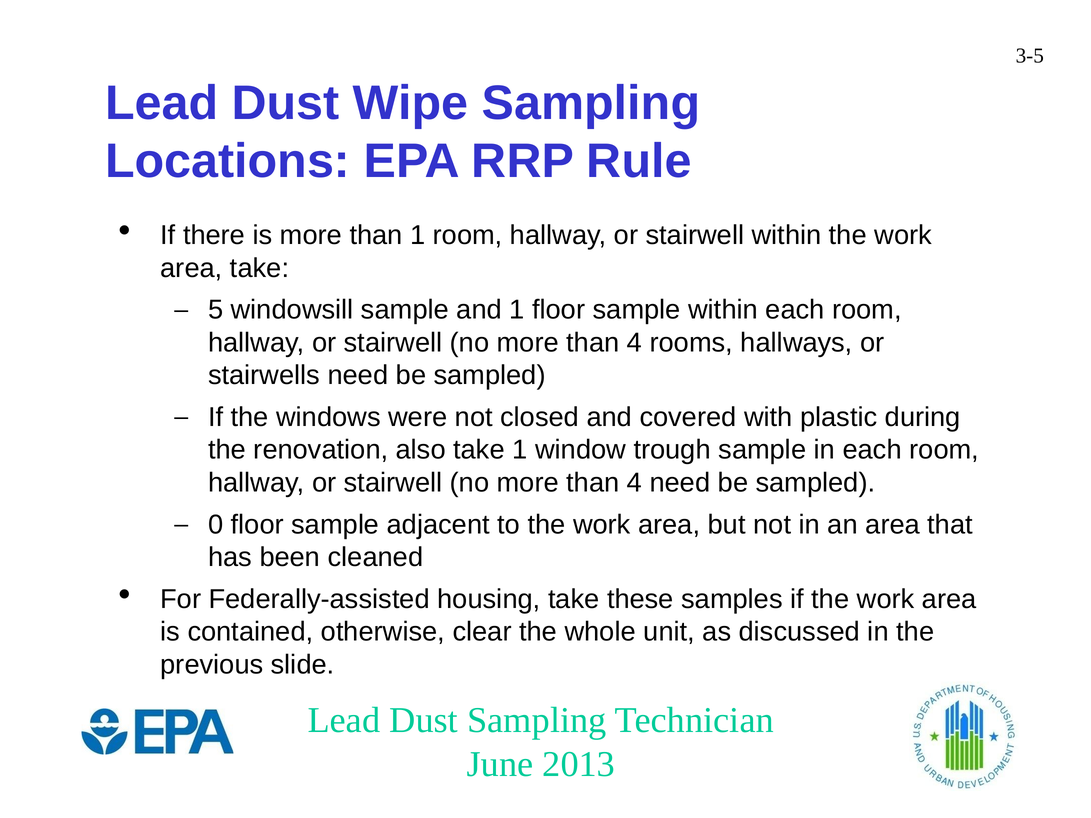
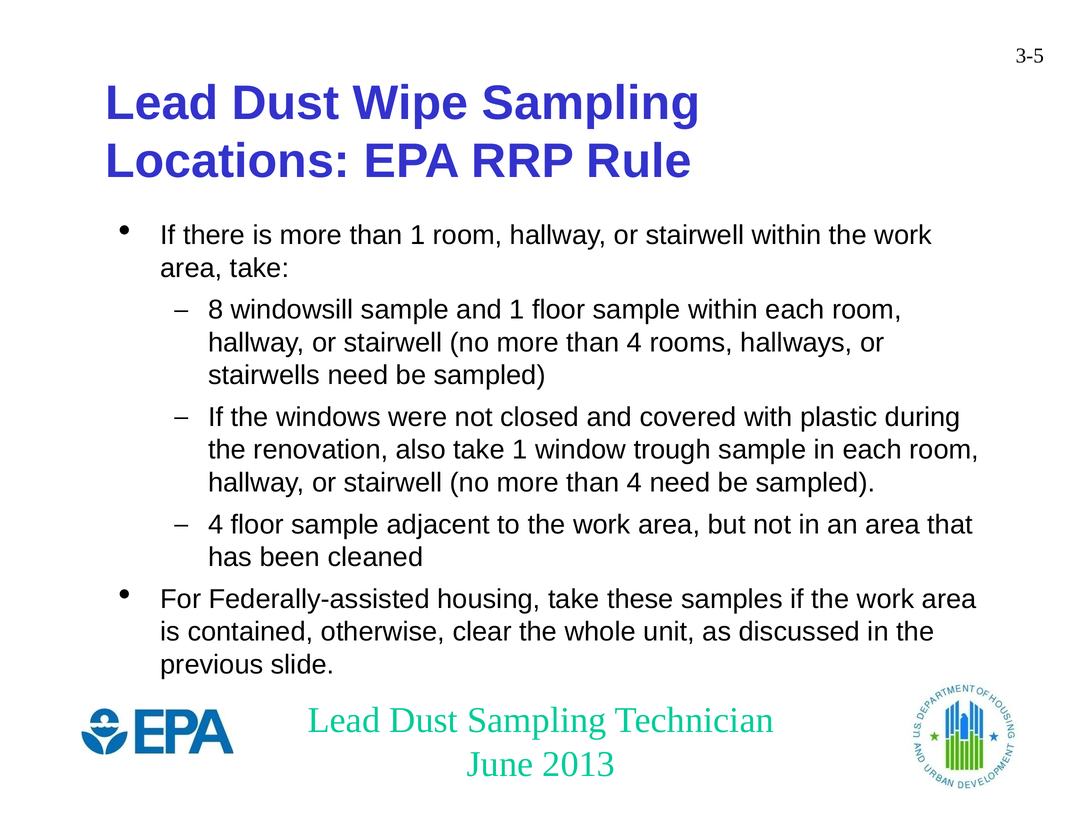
5: 5 -> 8 (216, 310)
0: 0 -> 4 (216, 525)
